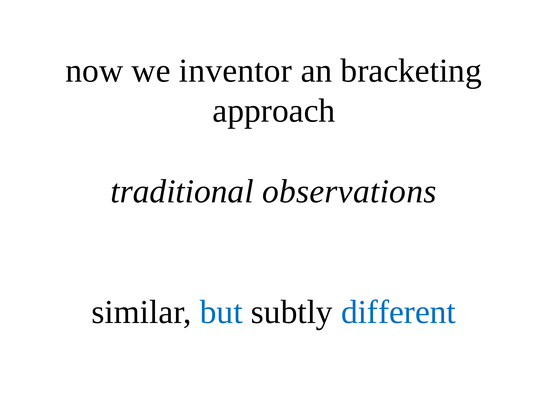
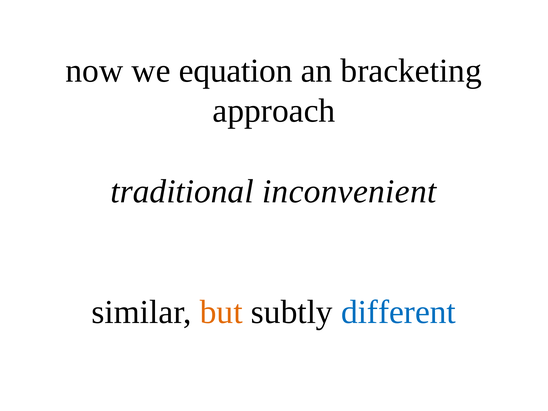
inventor: inventor -> equation (236, 71)
observations: observations -> inconvenient (349, 191)
but colour: blue -> orange (221, 312)
